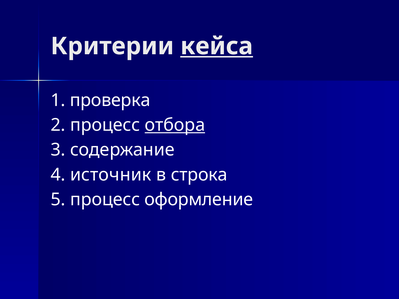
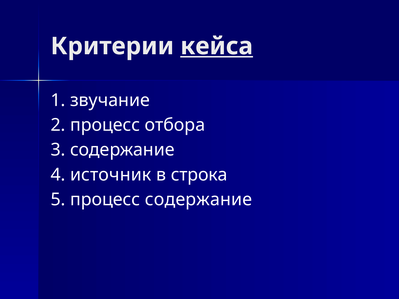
проверка: проверка -> звучание (110, 100)
отбора underline: present -> none (175, 125)
процесс оформление: оформление -> содержание (199, 200)
